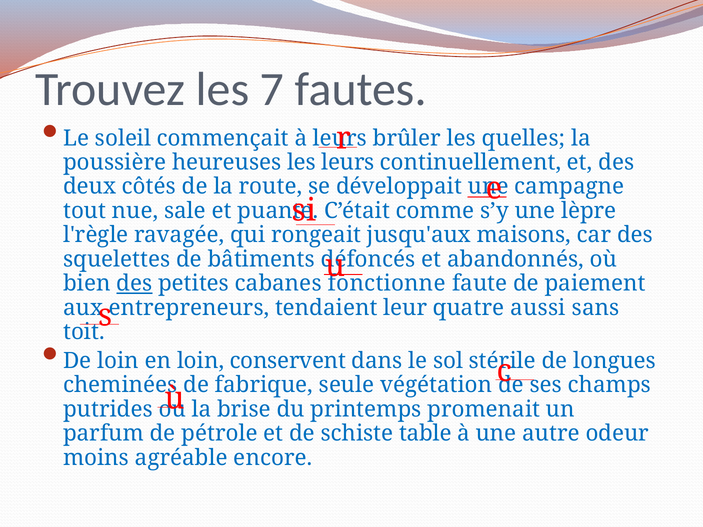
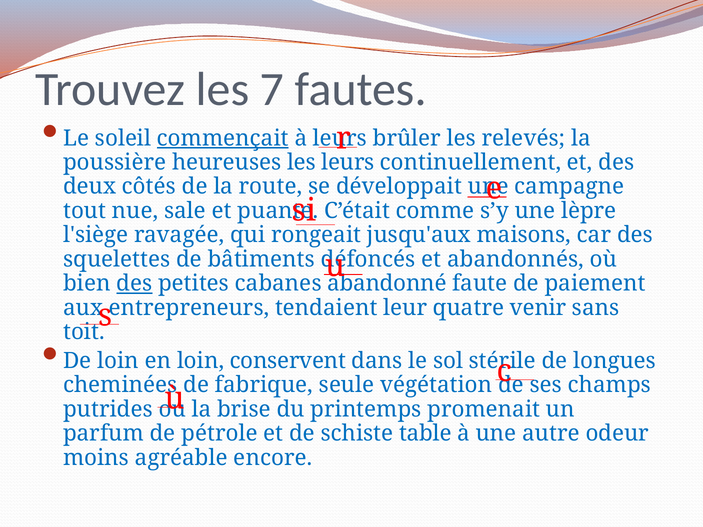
commençait underline: none -> present (223, 138)
quelles: quelles -> relevés (523, 138)
l'règle: l'règle -> l'siège (96, 235)
fonctionne: fonctionne -> abandonné (387, 284)
aussi: aussi -> venir (538, 308)
